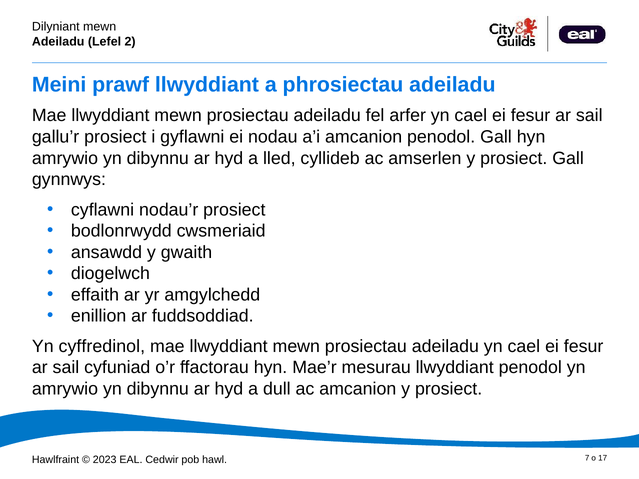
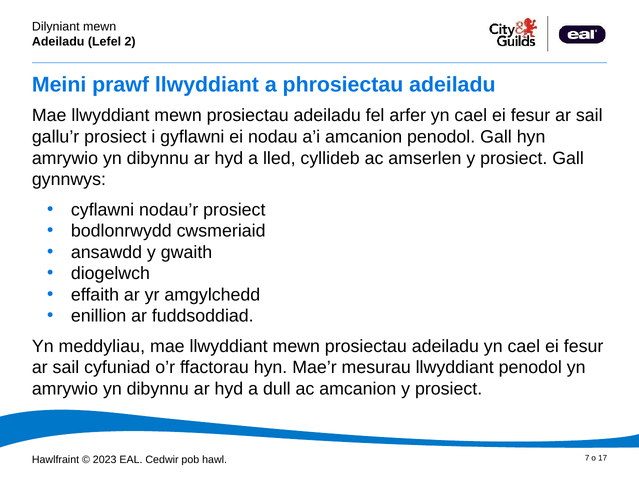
cyffredinol: cyffredinol -> meddyliau (102, 346)
